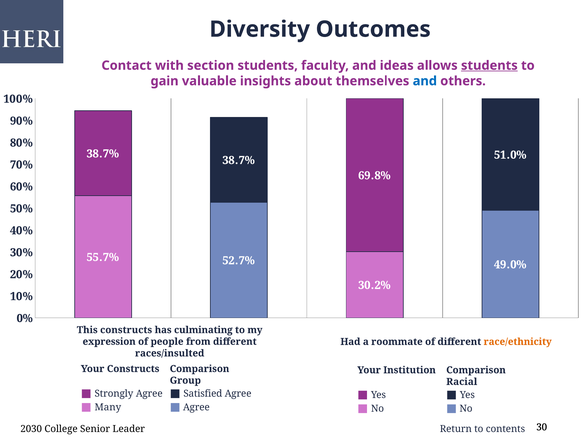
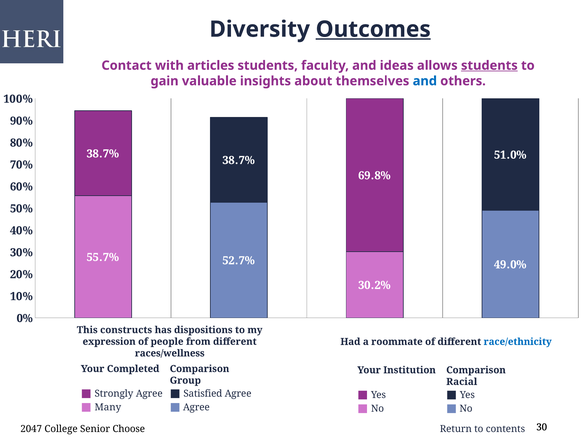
Outcomes underline: none -> present (373, 29)
section: section -> articles (211, 65)
culminating: culminating -> dispositions (203, 330)
race/ethnicity colour: orange -> blue (518, 341)
races/insulted: races/insulted -> races/wellness (170, 353)
Your Constructs: Constructs -> Completed (133, 368)
2030: 2030 -> 2047 (31, 428)
Leader: Leader -> Choose (129, 428)
